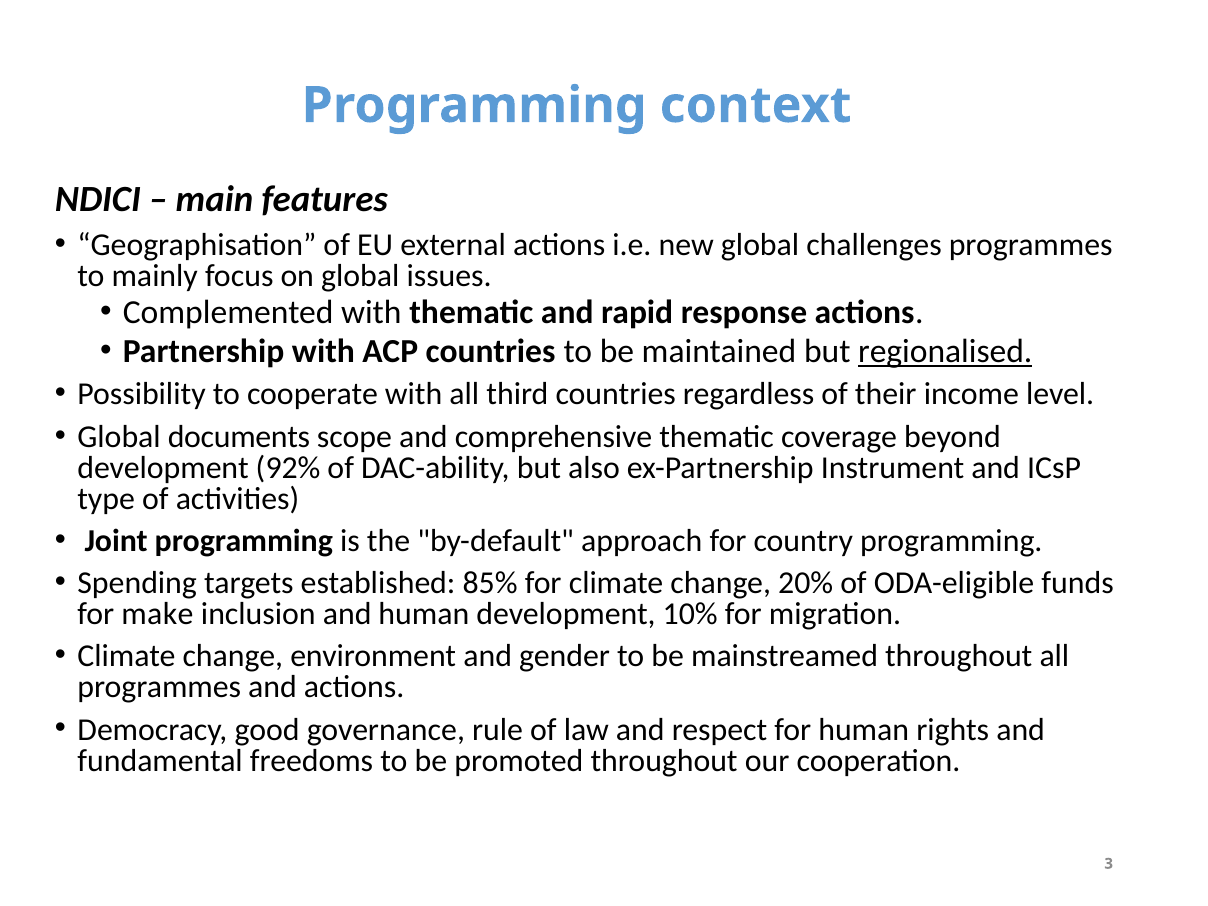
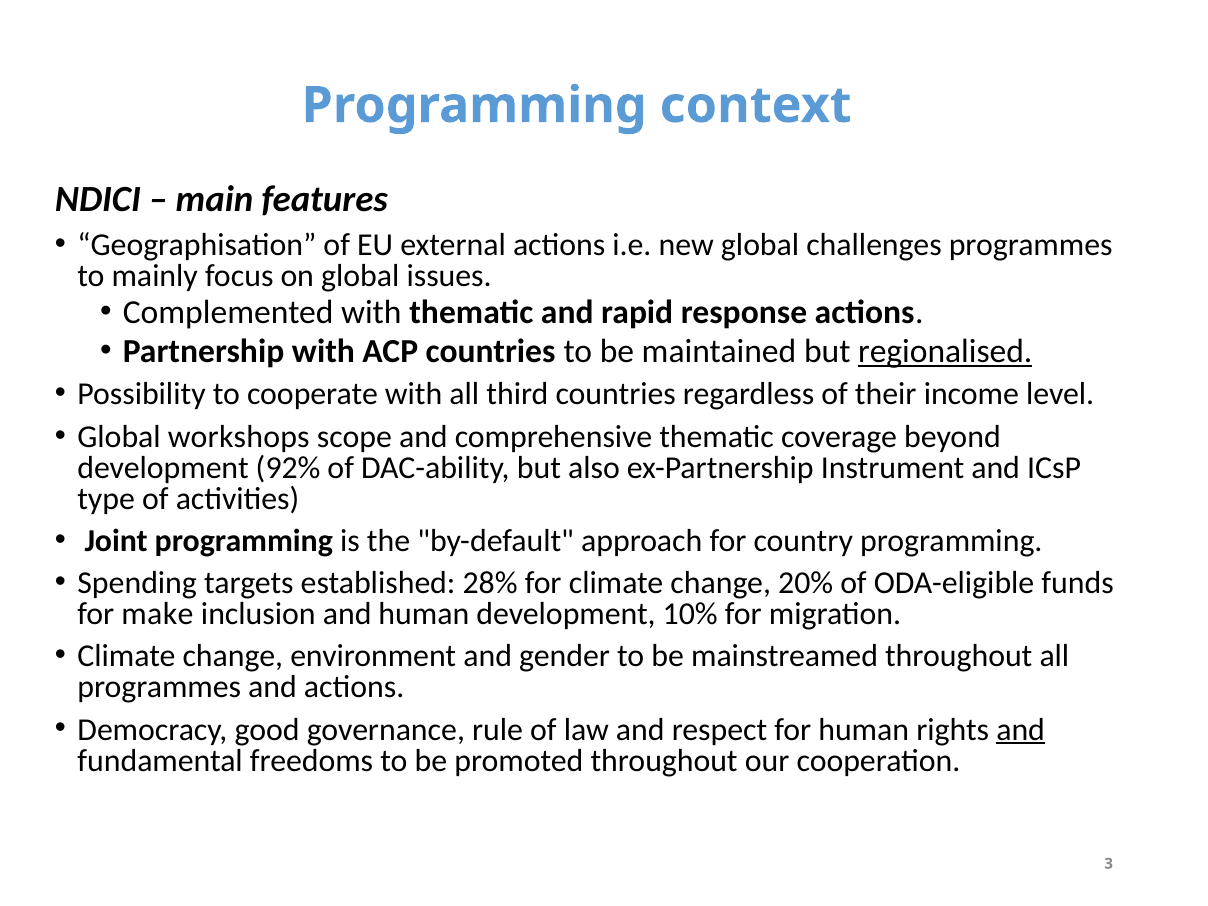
documents: documents -> workshops (239, 437)
85%: 85% -> 28% (490, 583)
and underline: none -> present (1021, 730)
